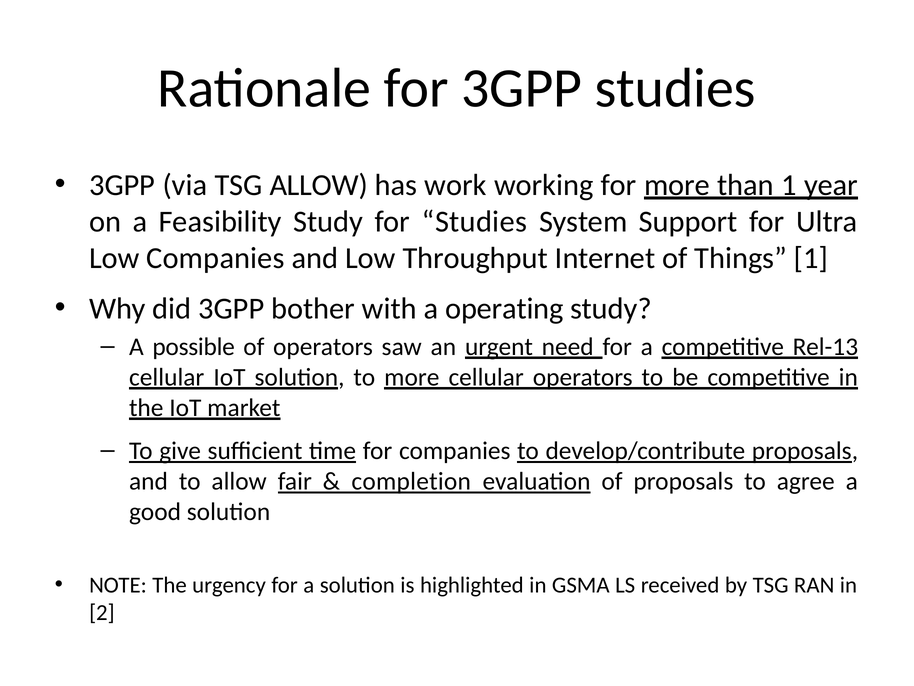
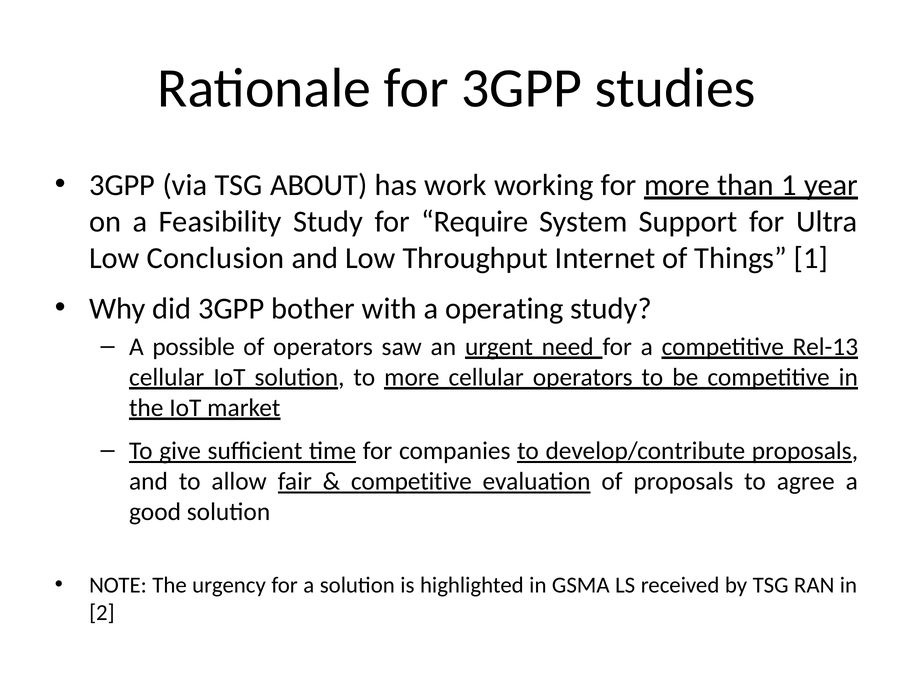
TSG ALLOW: ALLOW -> ABOUT (319, 185)
for Studies: Studies -> Require (475, 222)
Low Companies: Companies -> Conclusion (215, 258)
completion: completion -> competitive (411, 481)
